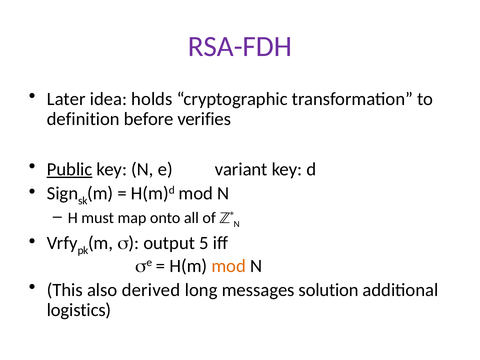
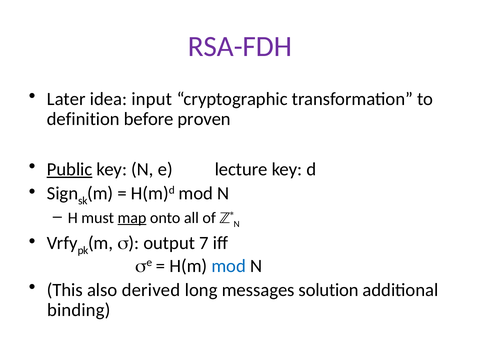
holds: holds -> input (152, 99)
verifies: verifies -> proven (204, 119)
variant: variant -> lecture (241, 169)
map underline: none -> present (132, 218)
5: 5 -> 7 (204, 243)
mod colour: orange -> blue (229, 266)
logistics: logistics -> binding (79, 310)
